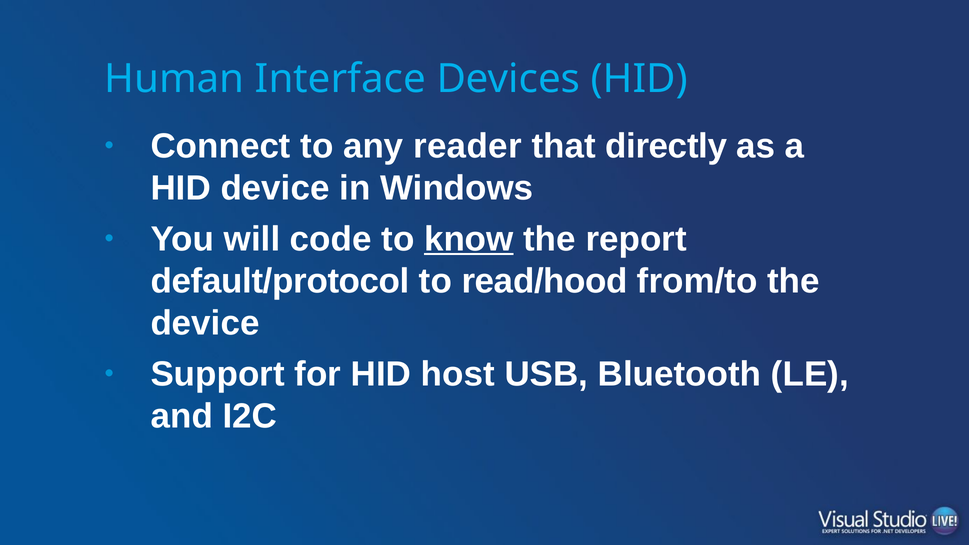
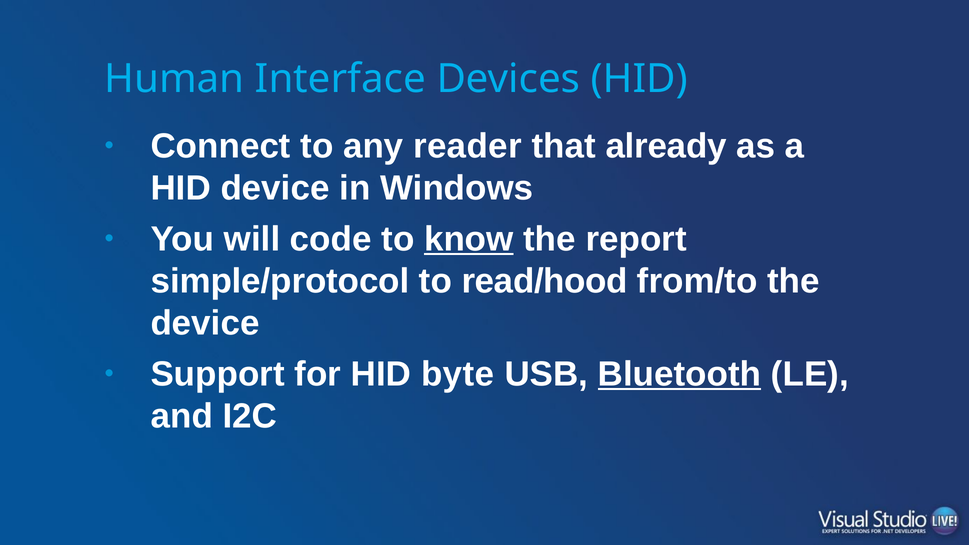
directly: directly -> already (666, 146)
default/protocol: default/protocol -> simple/protocol (280, 281)
host: host -> byte (458, 374)
Bluetooth underline: none -> present (679, 374)
